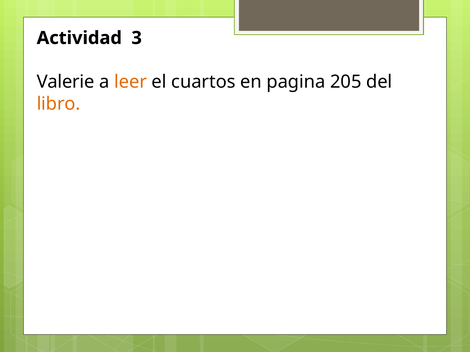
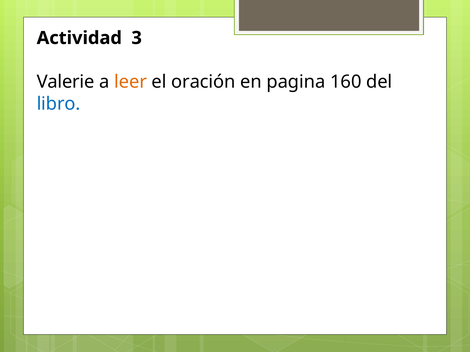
cuartos: cuartos -> oración (203, 82)
205: 205 -> 160 (346, 82)
libro colour: orange -> blue (59, 104)
